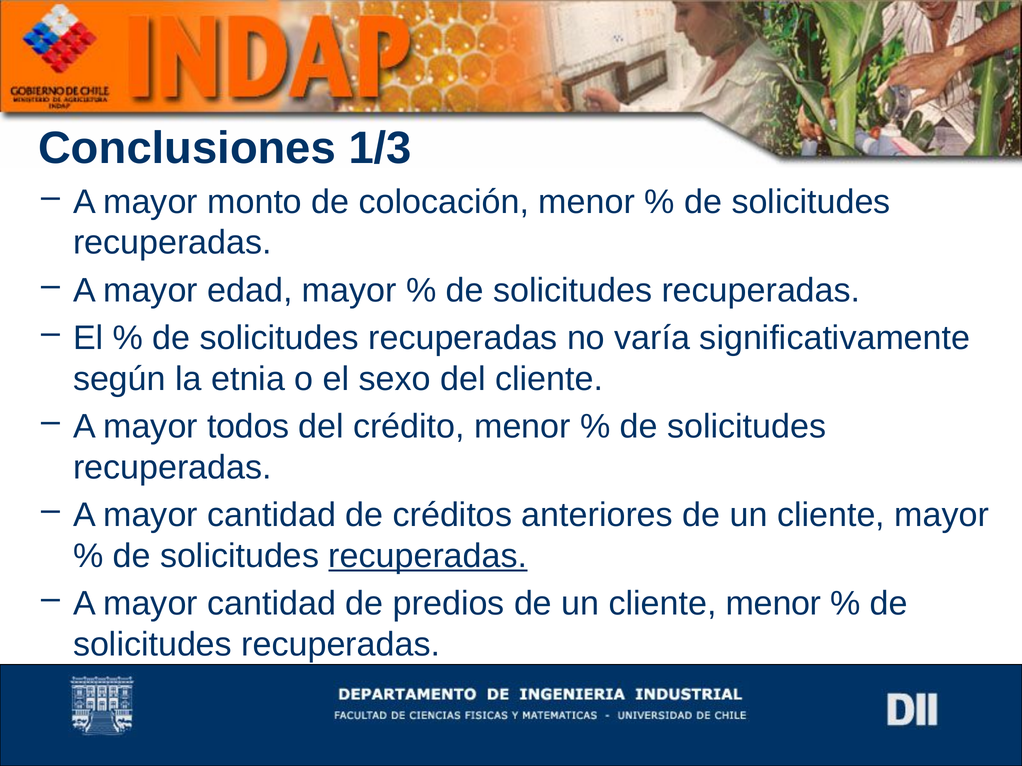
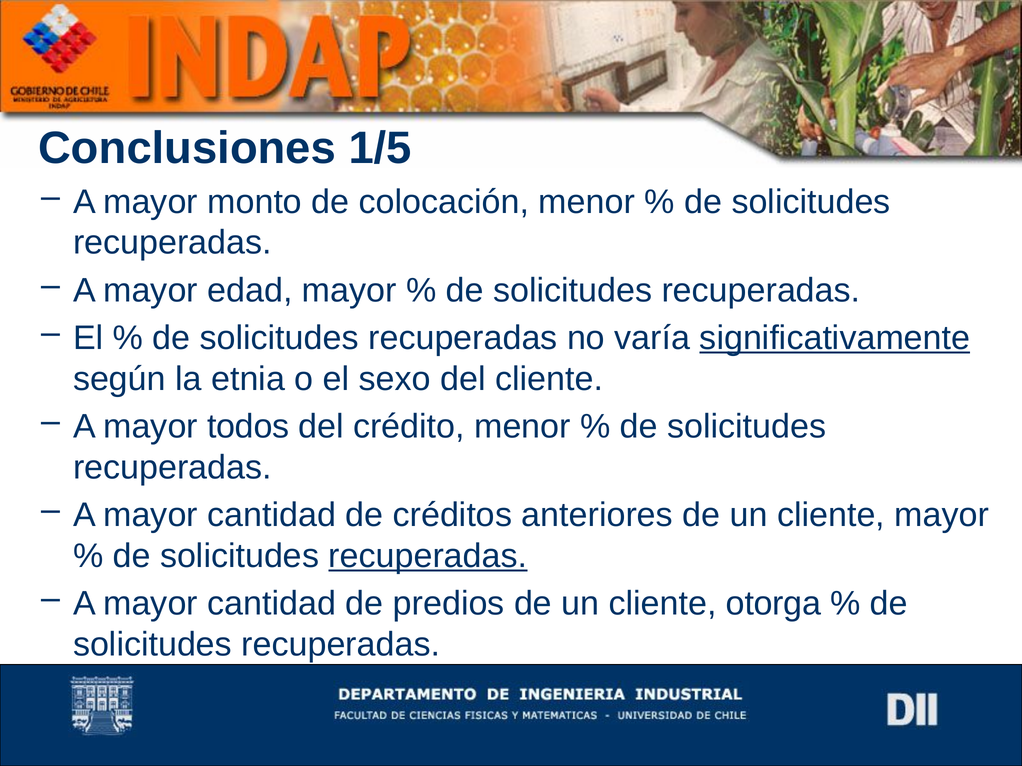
1/3: 1/3 -> 1/5 (380, 148)
significativamente underline: none -> present (835, 338)
cliente menor: menor -> otorga (773, 604)
